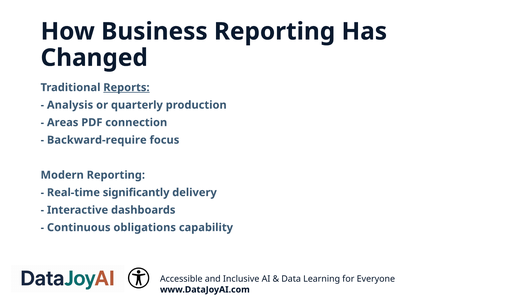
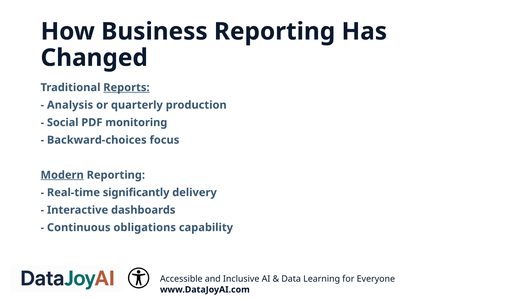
Areas: Areas -> Social (63, 123)
connection: connection -> monitoring (136, 123)
Backward-require: Backward-require -> Backward-choices (97, 140)
Modern underline: none -> present (62, 175)
